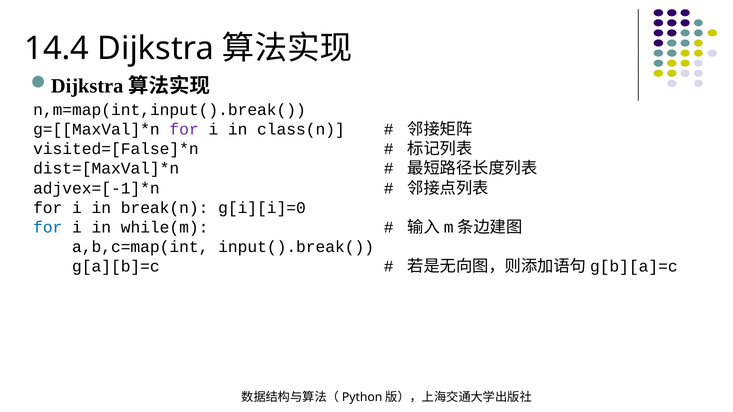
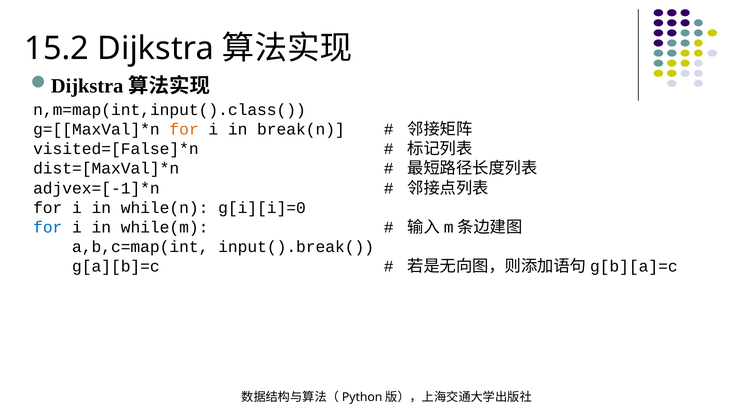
14.4: 14.4 -> 15.2 (57, 48)
n,m=map(int,input().break(: n,m=map(int,input().break( -> n,m=map(int,input().class( (169, 110)
for colour: purple -> orange (184, 130)
class(n: class(n -> break(n (301, 130)
break(n: break(n -> while(n (165, 208)
